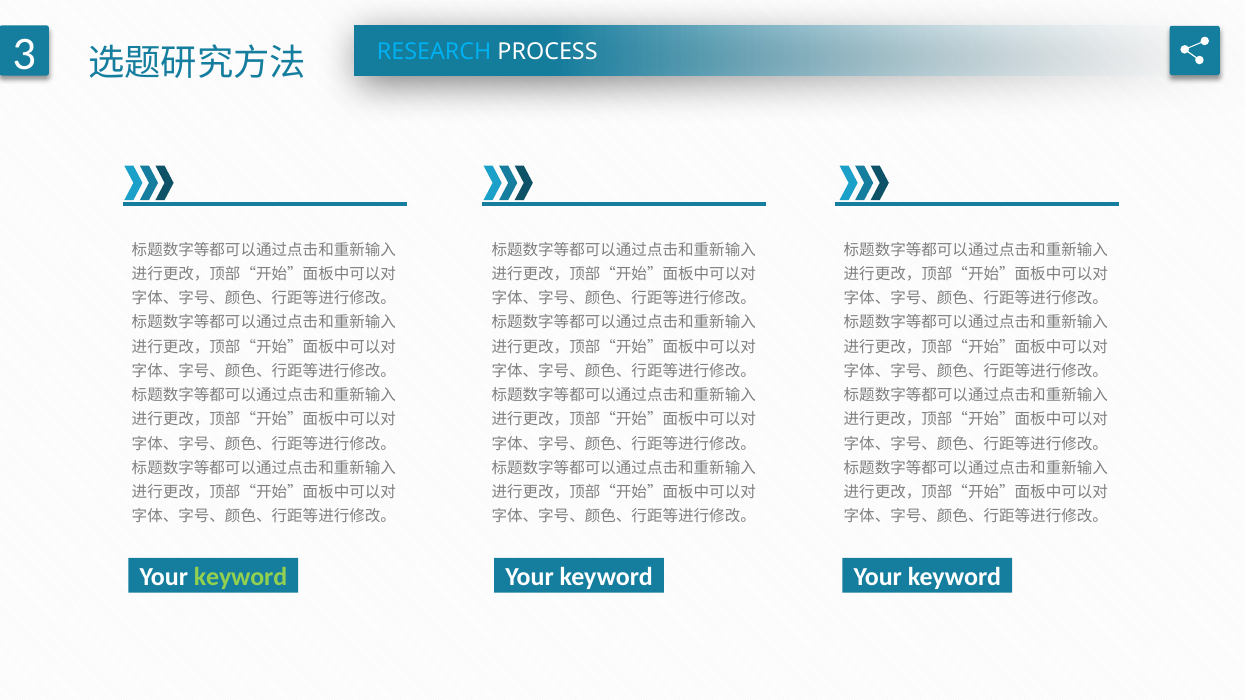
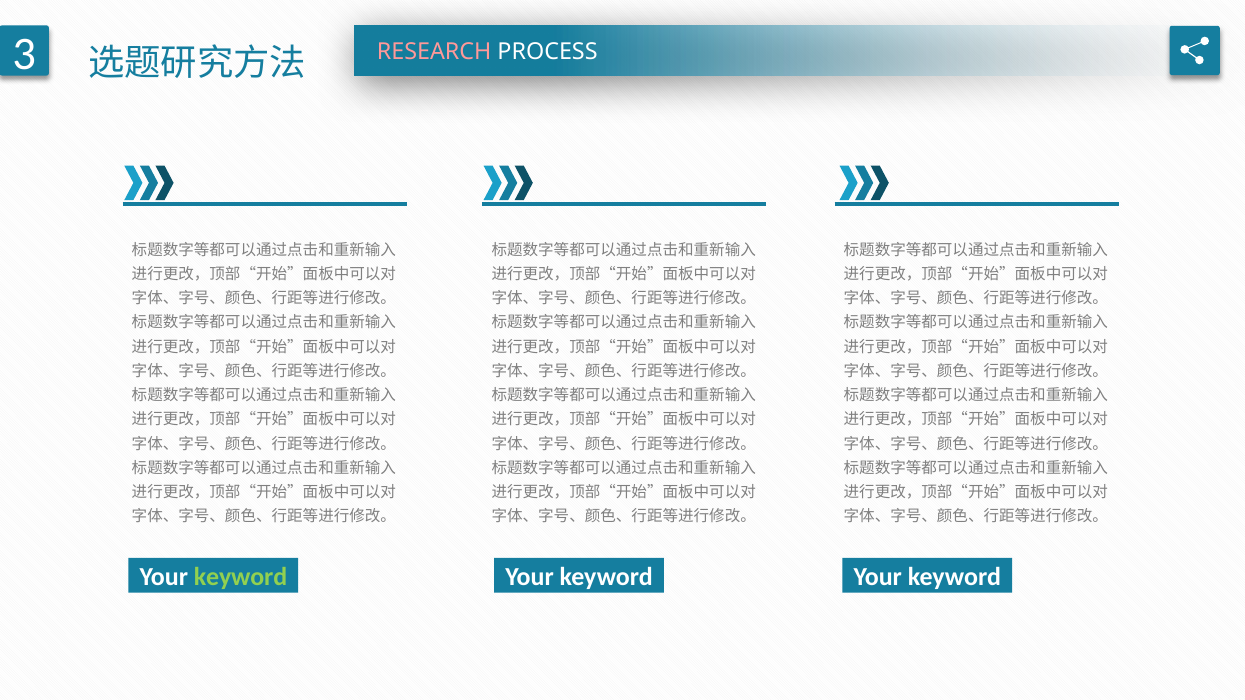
RESEARCH colour: light blue -> pink (434, 52)
